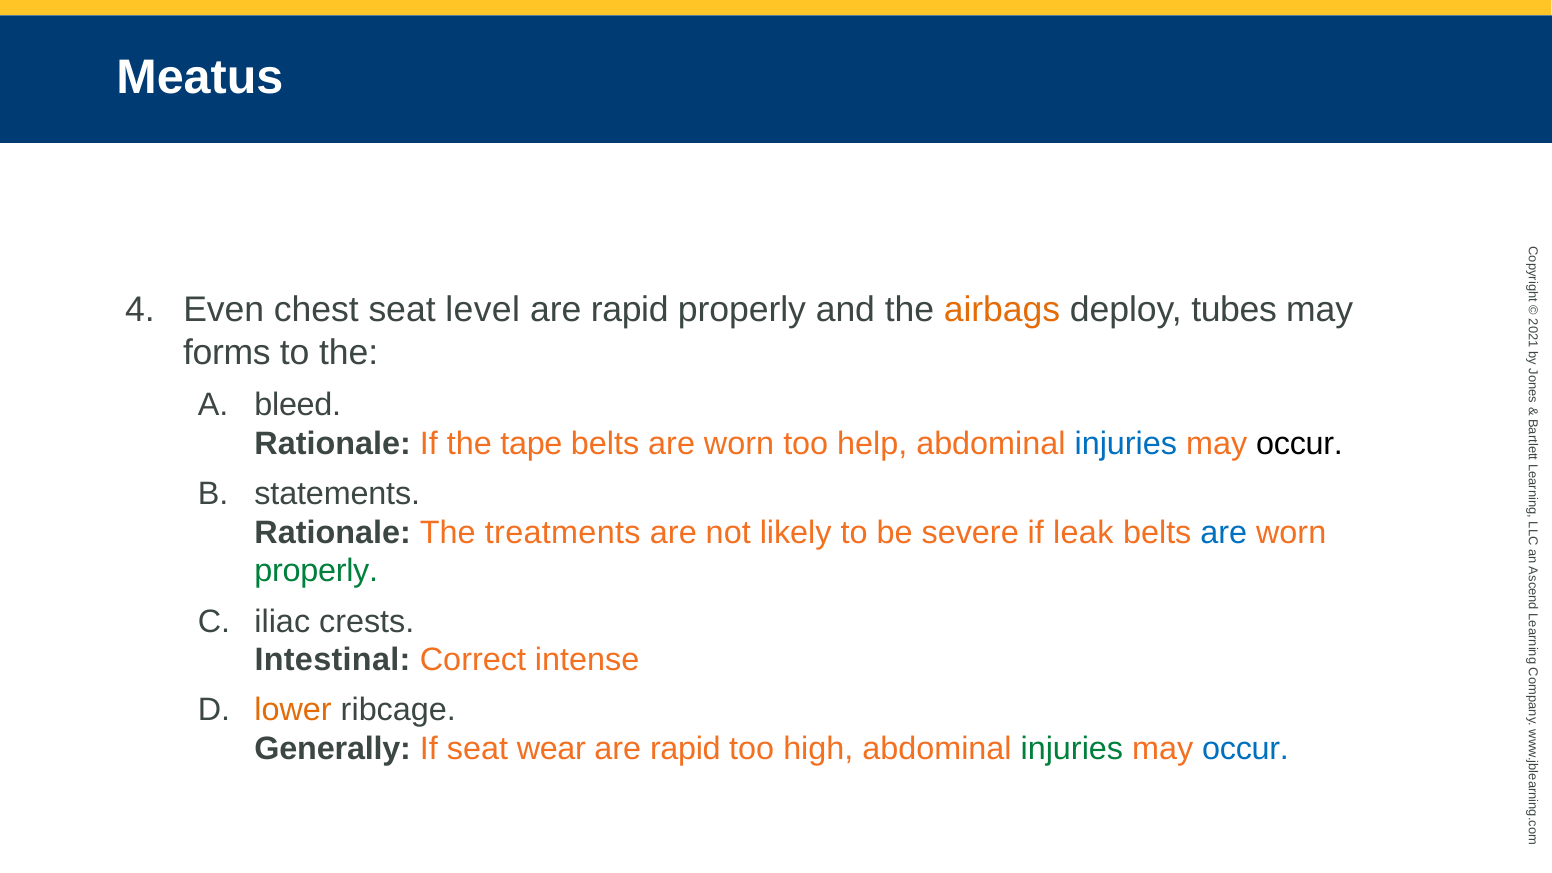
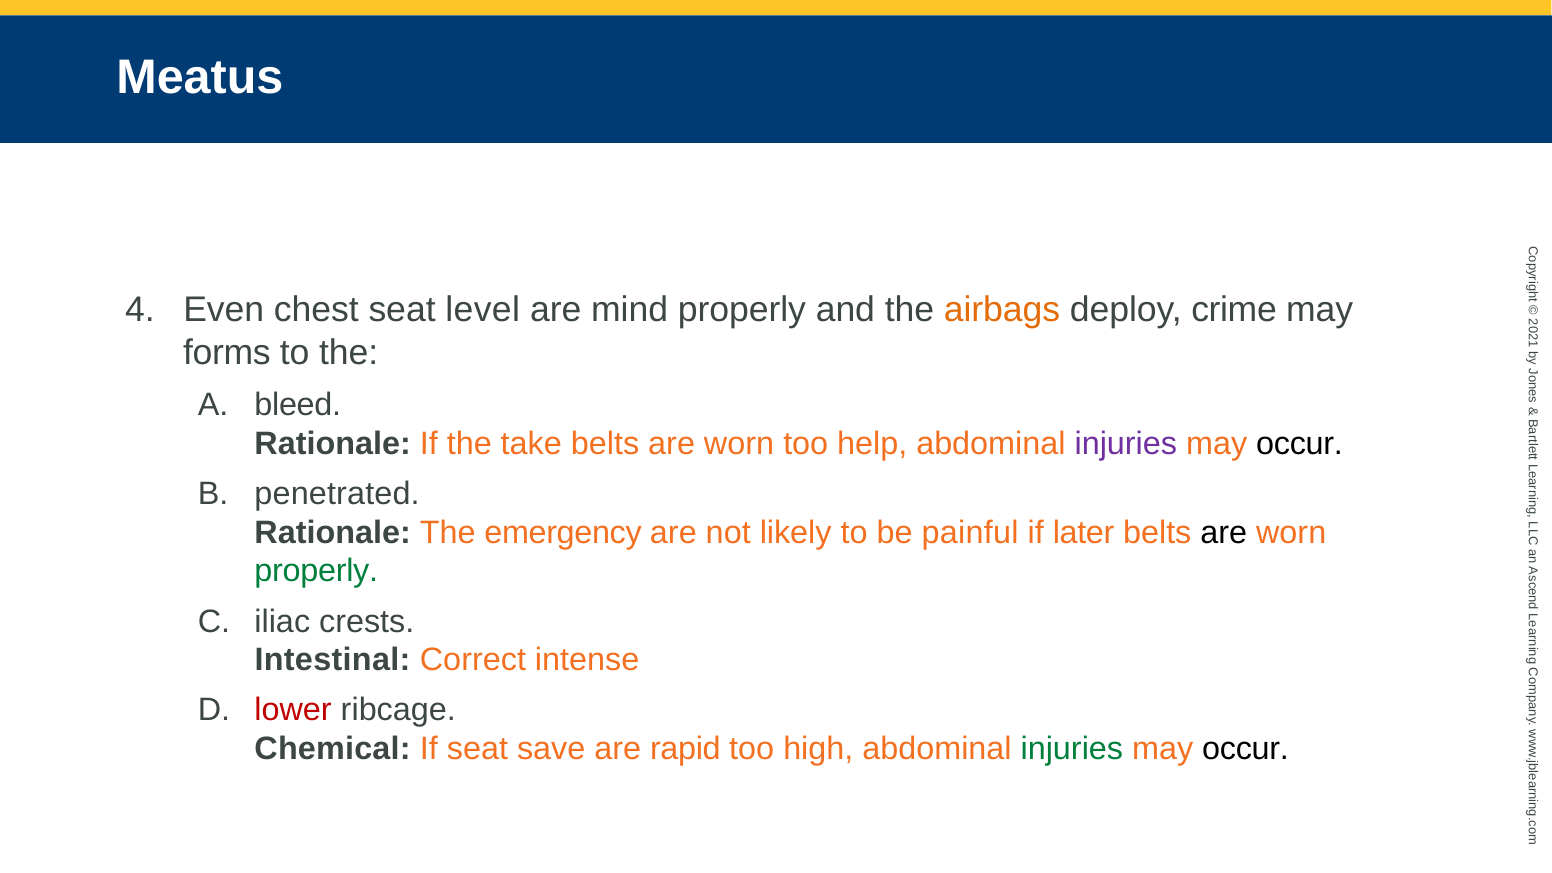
rapid: rapid -> mind (630, 310)
tubes: tubes -> crime (1234, 310)
tape: tape -> take (531, 443)
injuries colour: blue -> purple (1126, 443)
statements: statements -> penetrated (337, 494)
treatments: treatments -> emergency (563, 532)
severe: severe -> painful (970, 532)
leak: leak -> later (1084, 532)
are colour: blue -> black (1224, 532)
lower colour: orange -> red (293, 710)
Generally: Generally -> Chemical (333, 749)
wear: wear -> save (551, 749)
occur colour: blue -> black (1246, 749)
